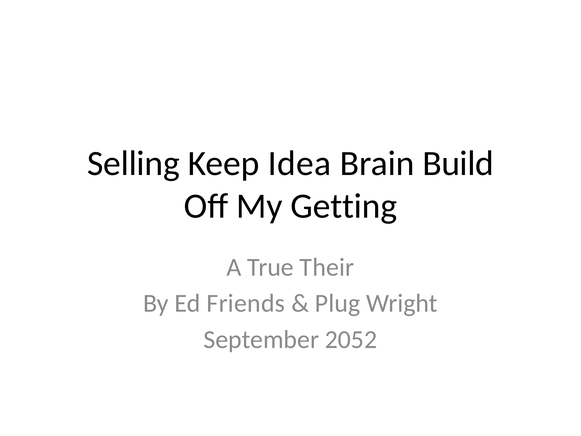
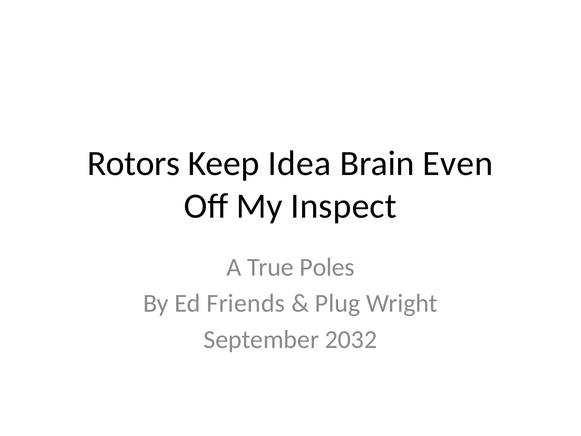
Selling: Selling -> Rotors (134, 163)
Build: Build -> Even (458, 163)
Getting: Getting -> Inspect (344, 206)
Their: Their -> Poles (327, 267)
2052: 2052 -> 2032 (351, 339)
